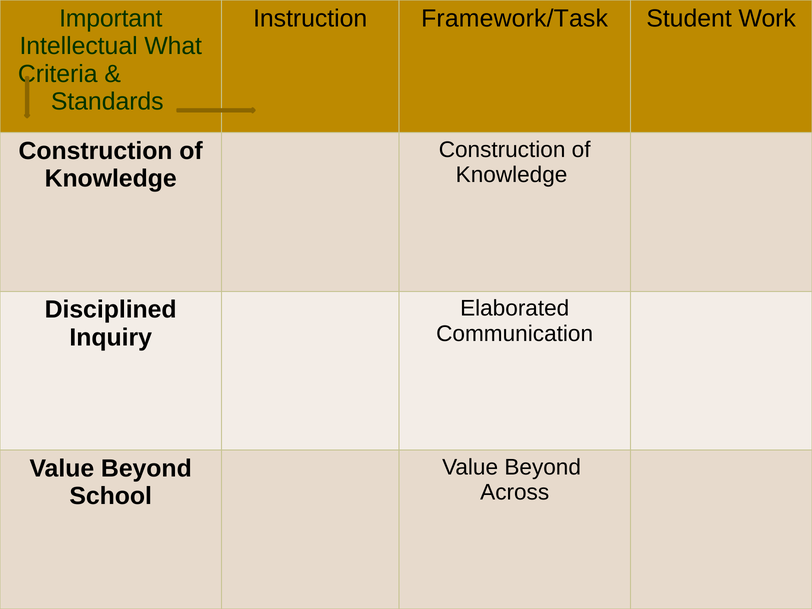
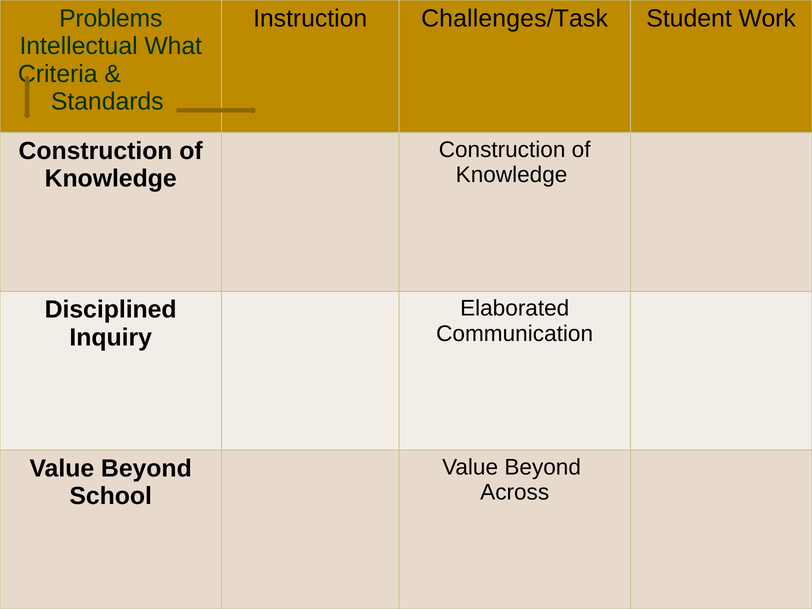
Important: Important -> Problems (111, 18)
Framework/Task: Framework/Task -> Challenges/Task (515, 18)
